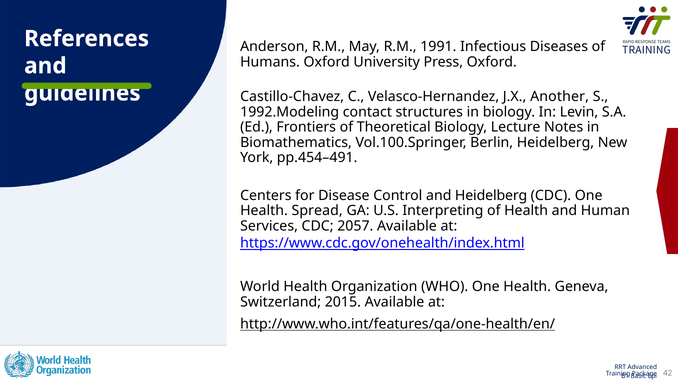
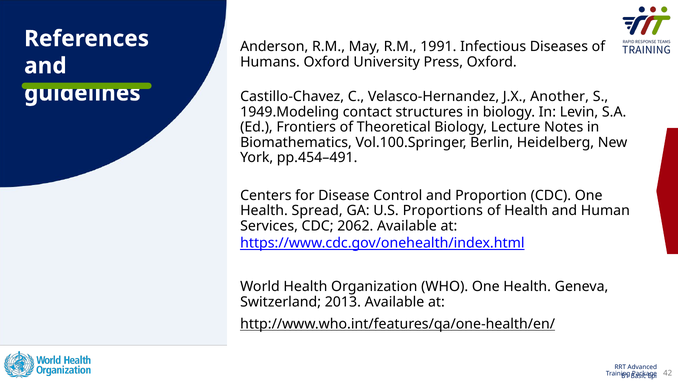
1992.Modeling: 1992.Modeling -> 1949.Modeling (290, 112)
and Heidelberg: Heidelberg -> Proportion (491, 195)
Interpreting: Interpreting -> Proportions (443, 210)
2057: 2057 -> 2062 (355, 226)
2015: 2015 -> 2013 (343, 301)
